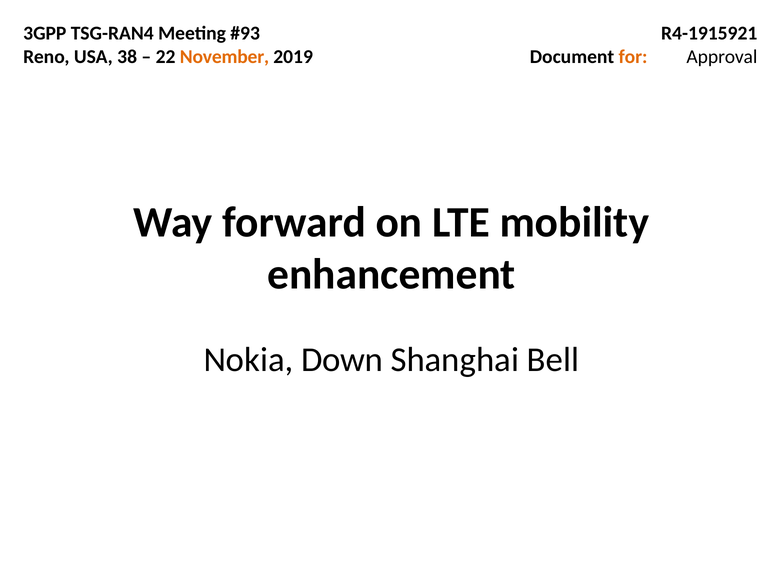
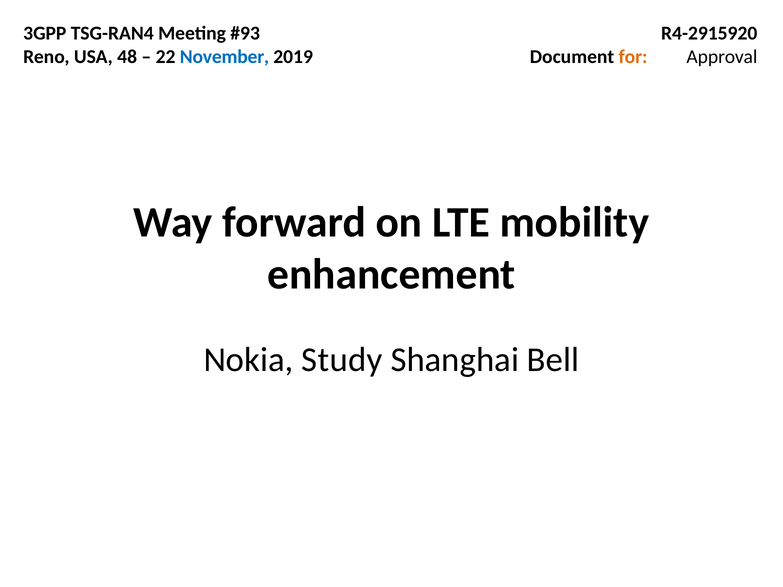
R4-1915921: R4-1915921 -> R4-2915920 (709, 33)
38: 38 -> 48 (127, 57)
November colour: orange -> blue (224, 57)
Down: Down -> Study (342, 360)
